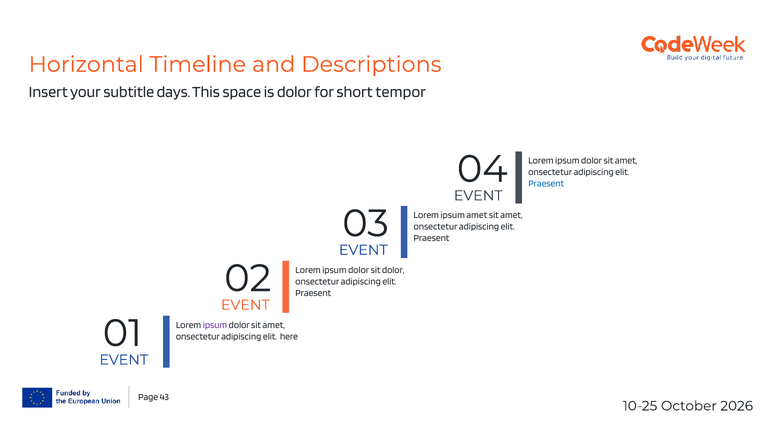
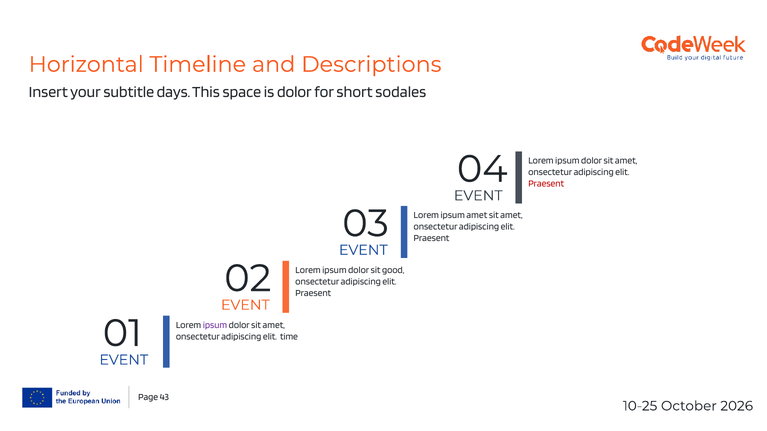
tempor: tempor -> sodales (401, 92)
Praesent colour: blue -> red (546, 184)
sit dolor: dolor -> good (393, 270)
here: here -> time (289, 337)
